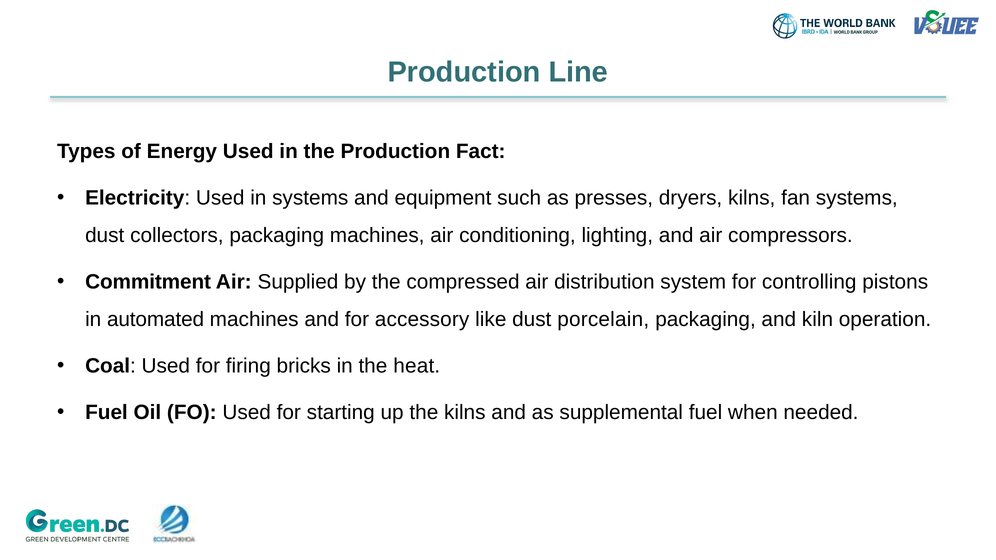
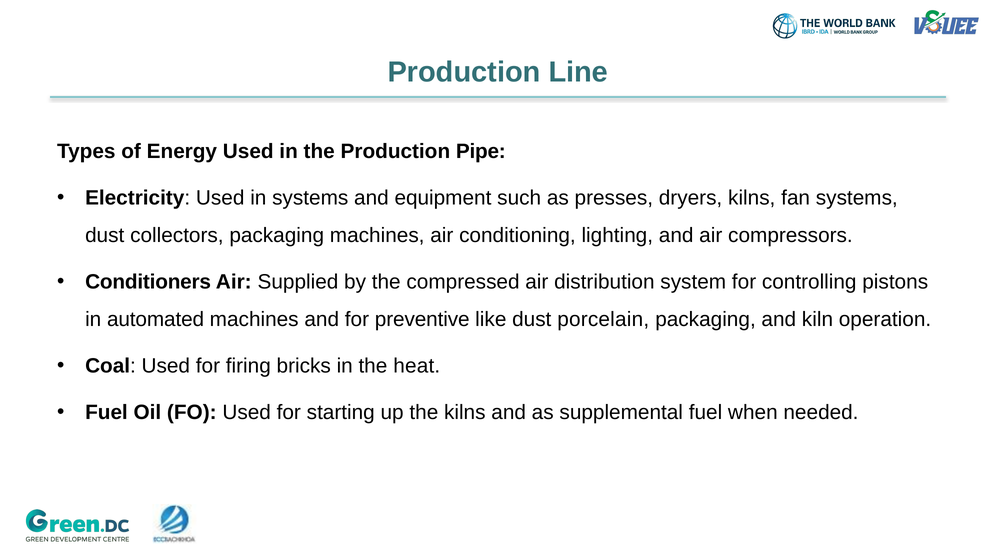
Fact: Fact -> Pipe (481, 151)
Commitment: Commitment -> Conditioners (148, 282)
accessory: accessory -> preventive (422, 319)
